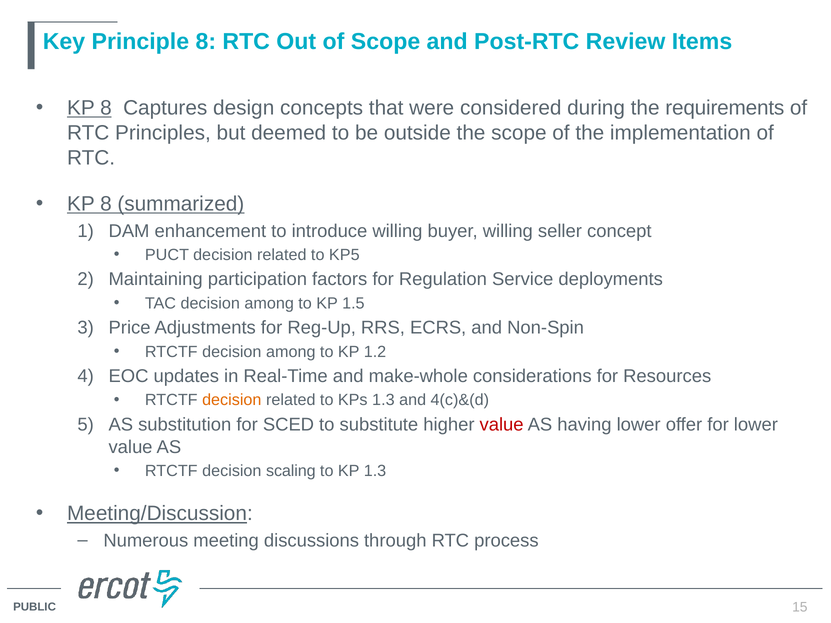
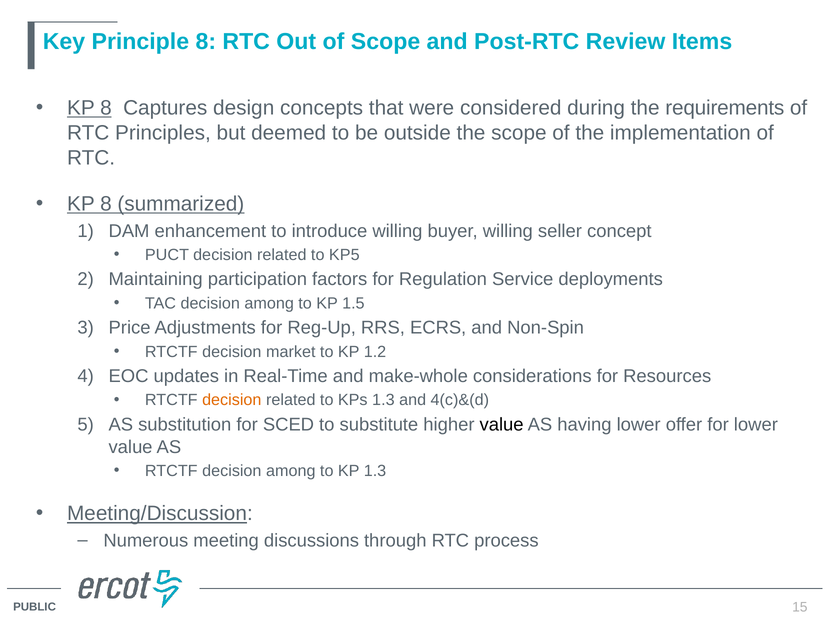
RTCTF decision among: among -> market (291, 352)
value colour: red -> black (502, 425)
RTCTF decision scaling: scaling -> among (291, 471)
